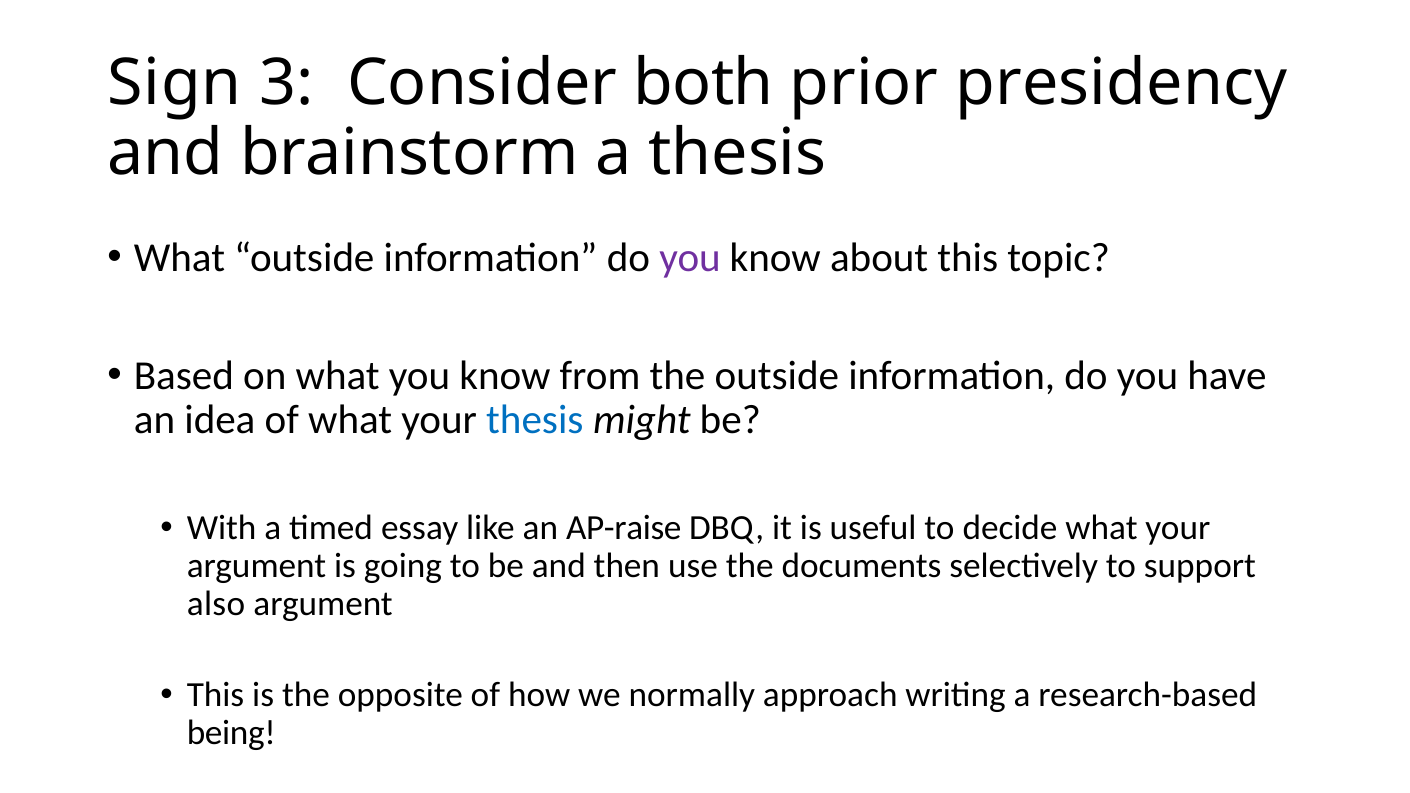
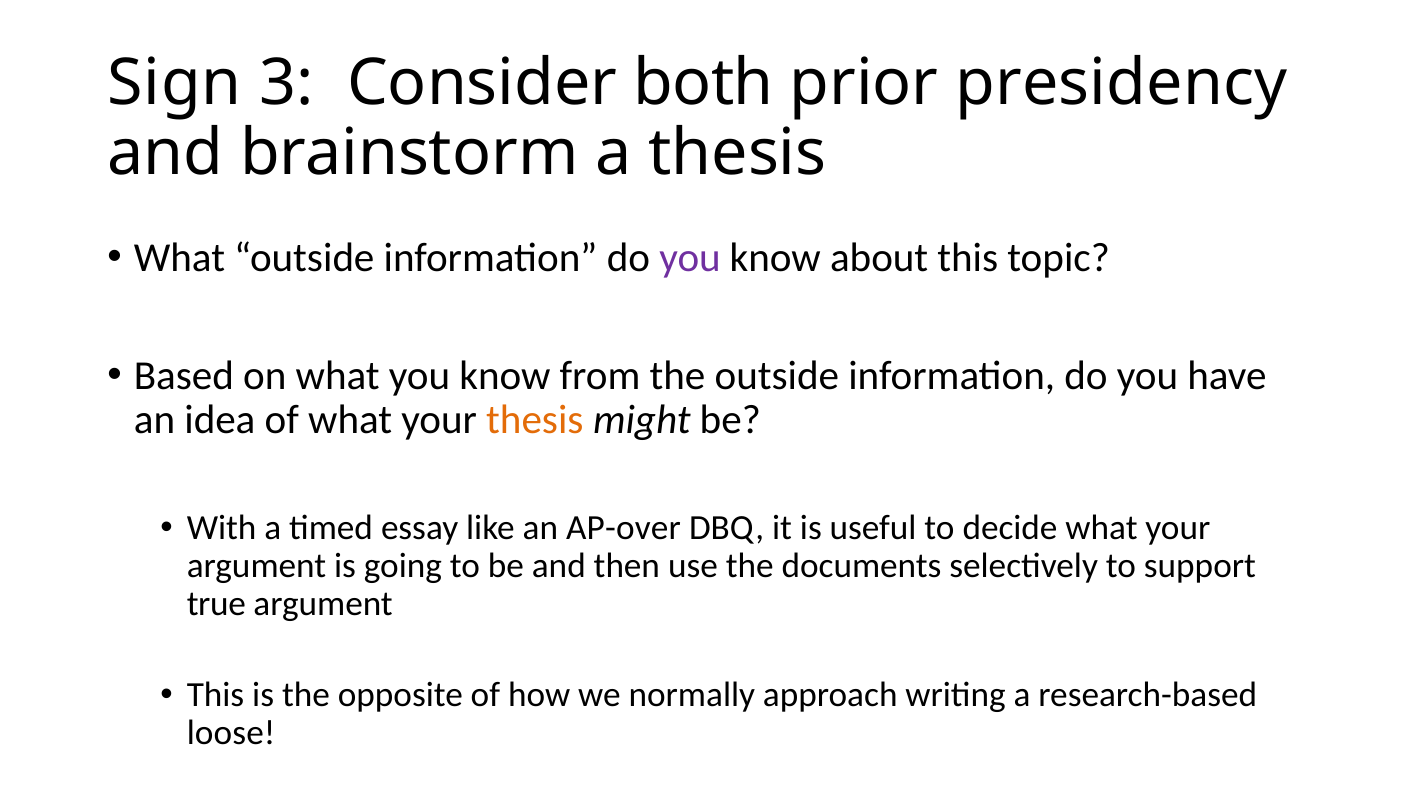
thesis colour: blue -> orange (535, 420)
AP-raise: AP-raise -> AP-over (624, 528)
also: also -> true (216, 604)
being: being -> loose (231, 733)
